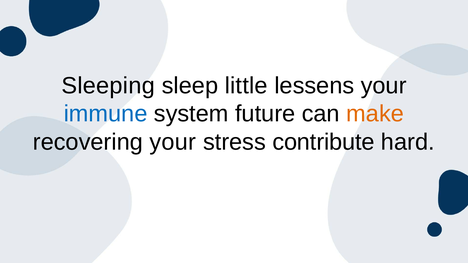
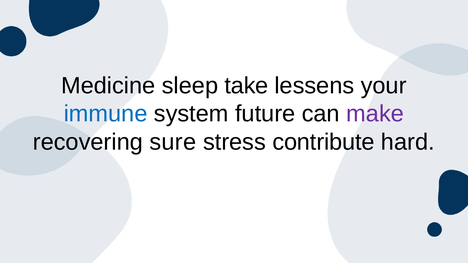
Sleeping: Sleeping -> Medicine (108, 86)
little: little -> take (246, 86)
make colour: orange -> purple (375, 114)
recovering your: your -> sure (173, 142)
